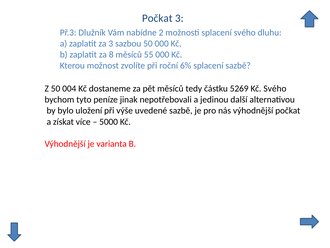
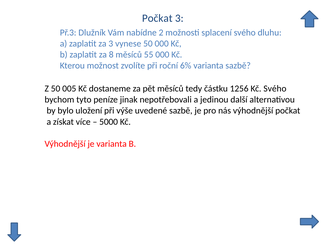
sazbou: sazbou -> vynese (128, 44)
6% splacení: splacení -> varianta (208, 66)
004: 004 -> 005 (69, 88)
5269: 5269 -> 1256 (239, 88)
